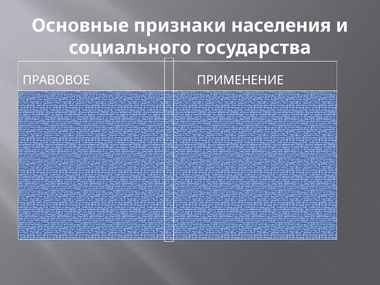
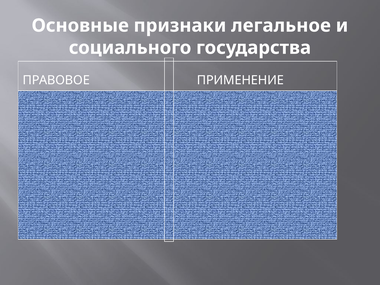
населения: населения -> легальное (281, 26)
